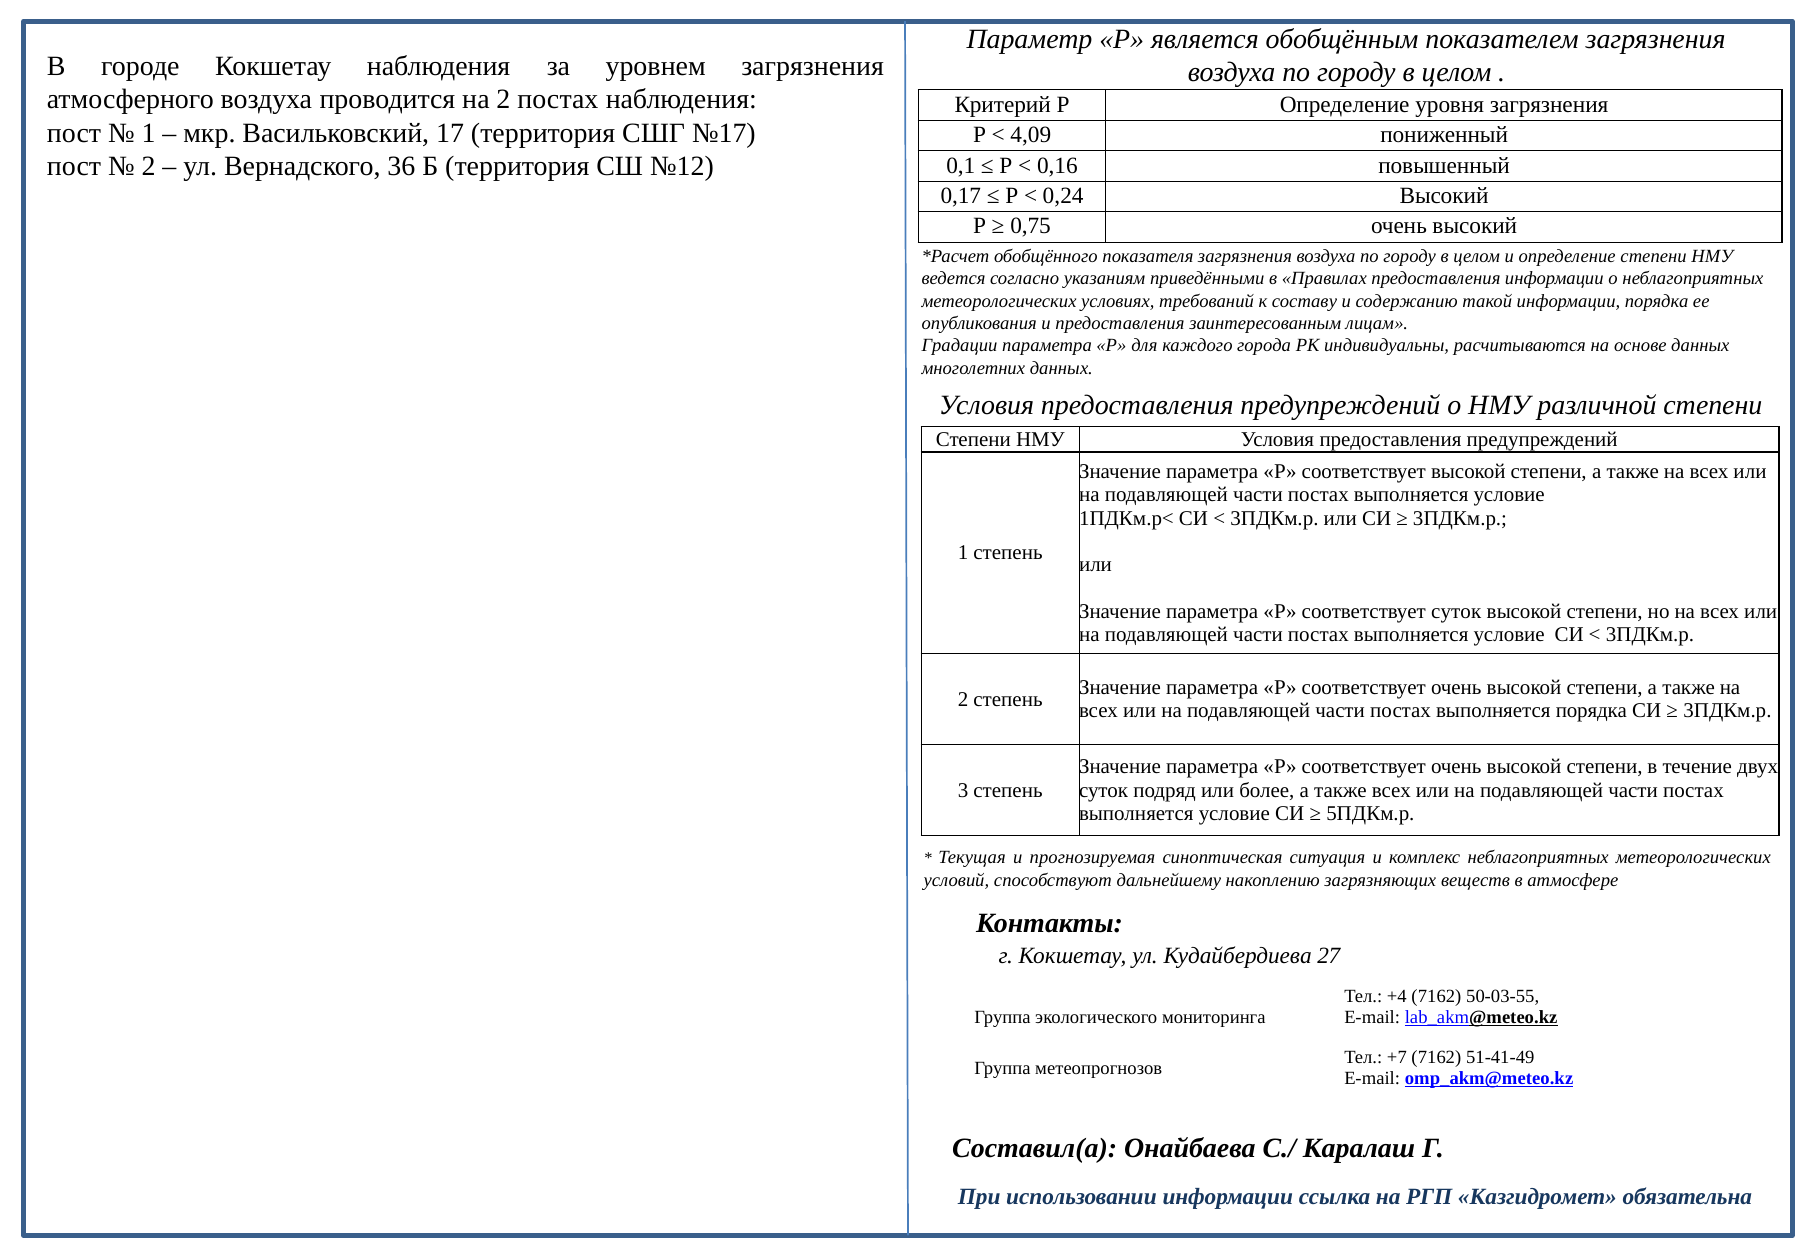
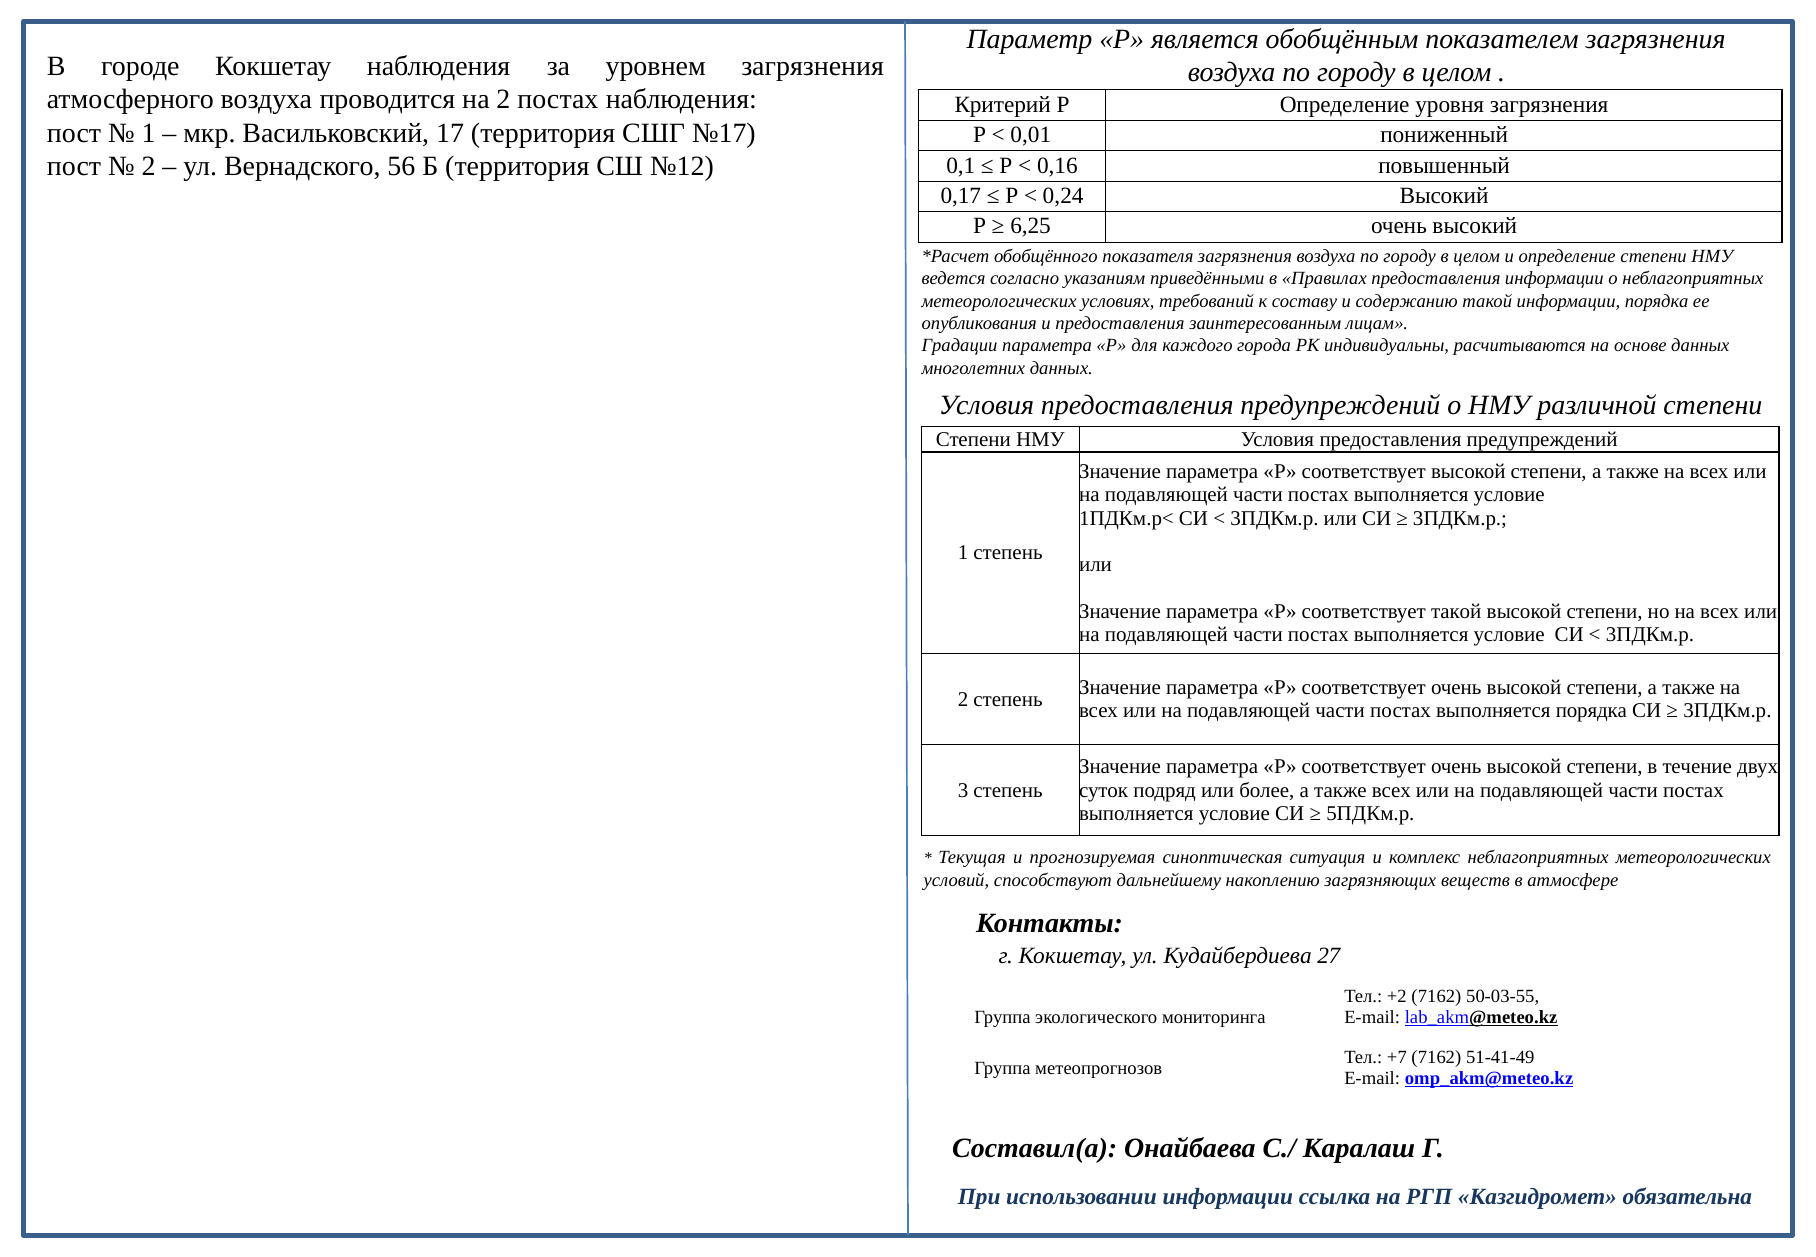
4,09: 4,09 -> 0,01 (1031, 135)
36: 36 -> 56 (401, 167)
0,75: 0,75 -> 6,25 (1031, 226)
соответствует суток: суток -> такой (1456, 611)
+4: +4 -> +2 (1397, 996)
